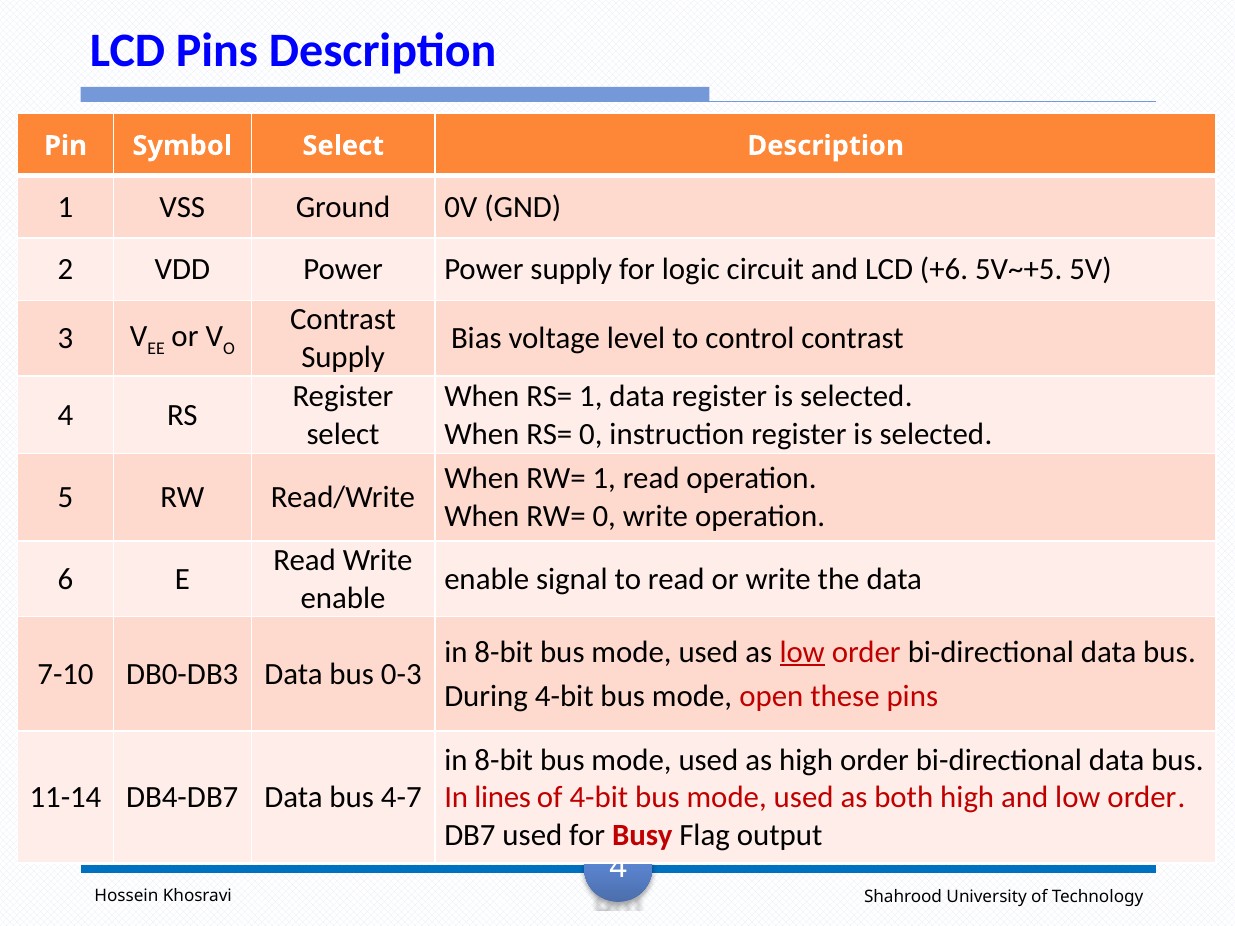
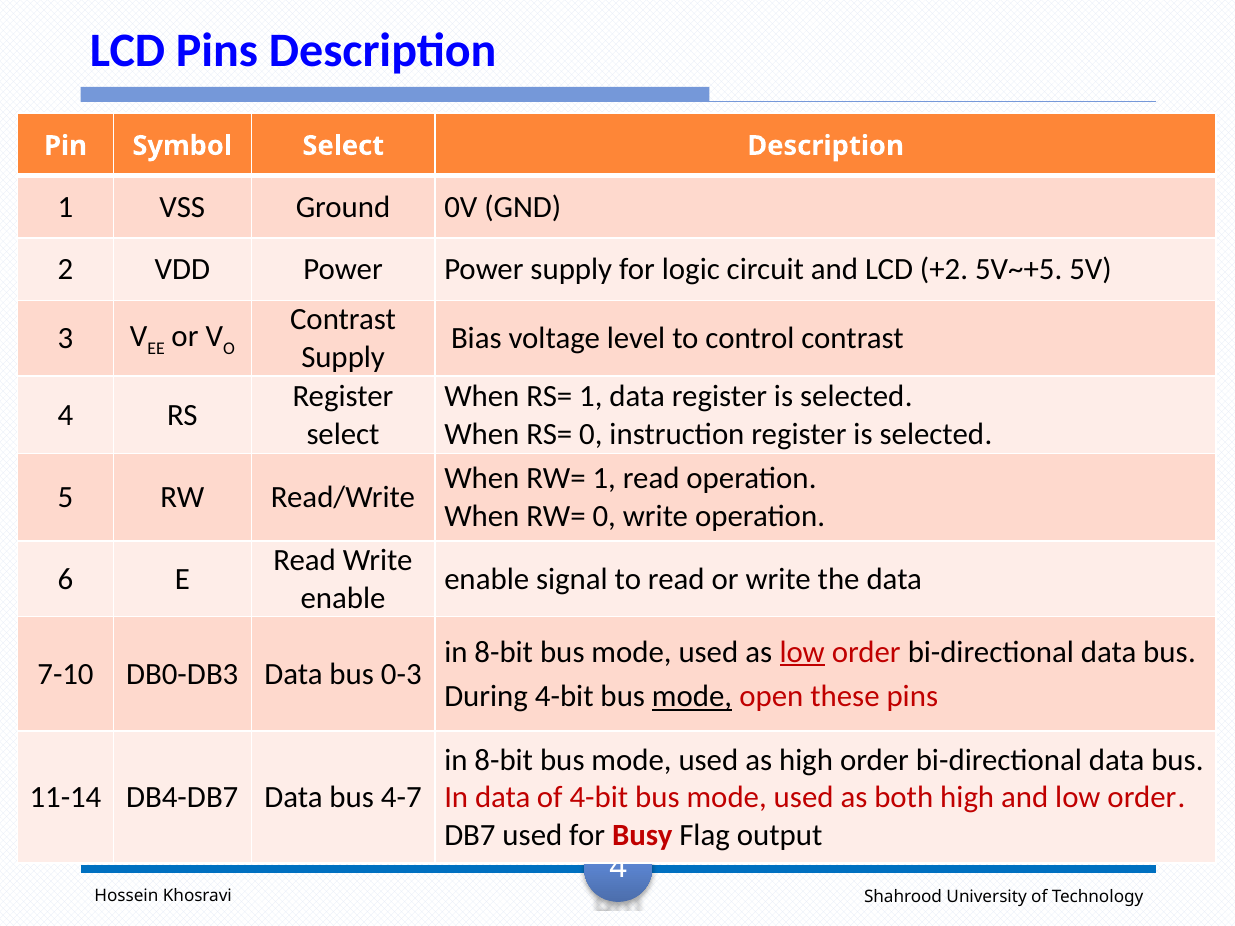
+6: +6 -> +2 (944, 270)
mode underline: none -> present (692, 697)
In lines: lines -> data (503, 798)
